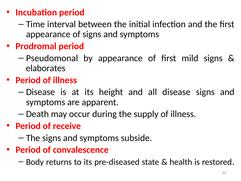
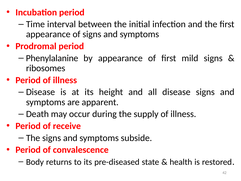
Pseudomonal: Pseudomonal -> Phenylalanine (52, 58)
elaborates: elaborates -> ribosomes (46, 68)
